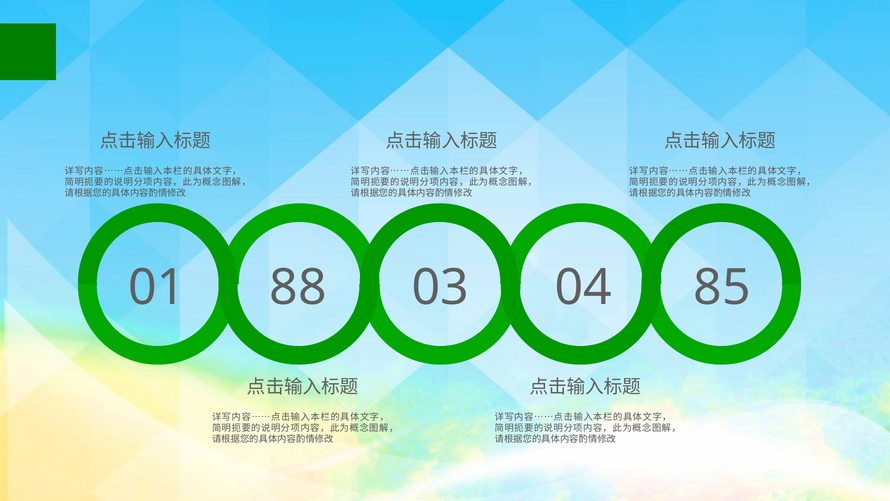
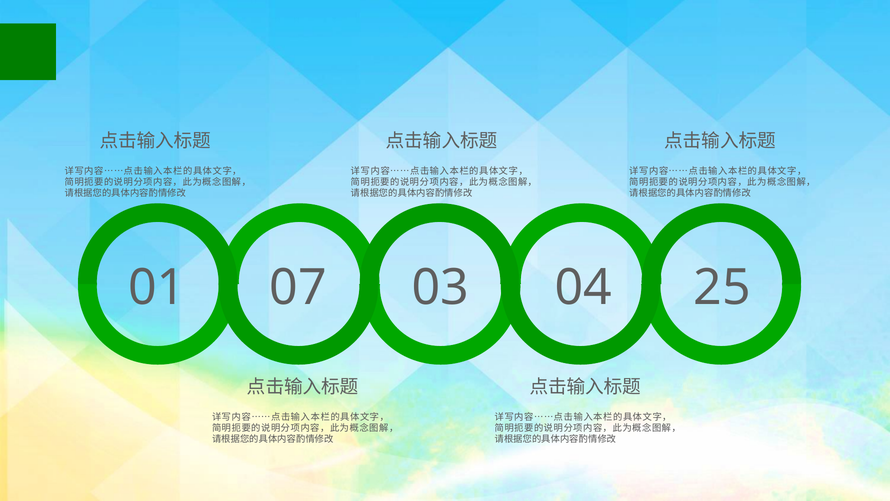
88: 88 -> 07 (298, 287)
85: 85 -> 25 (722, 287)
